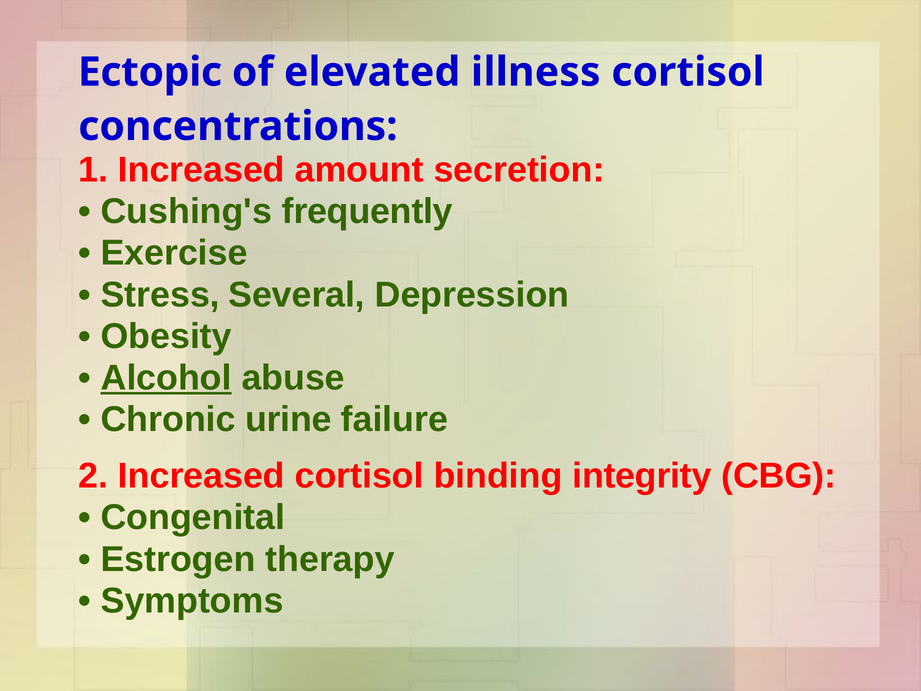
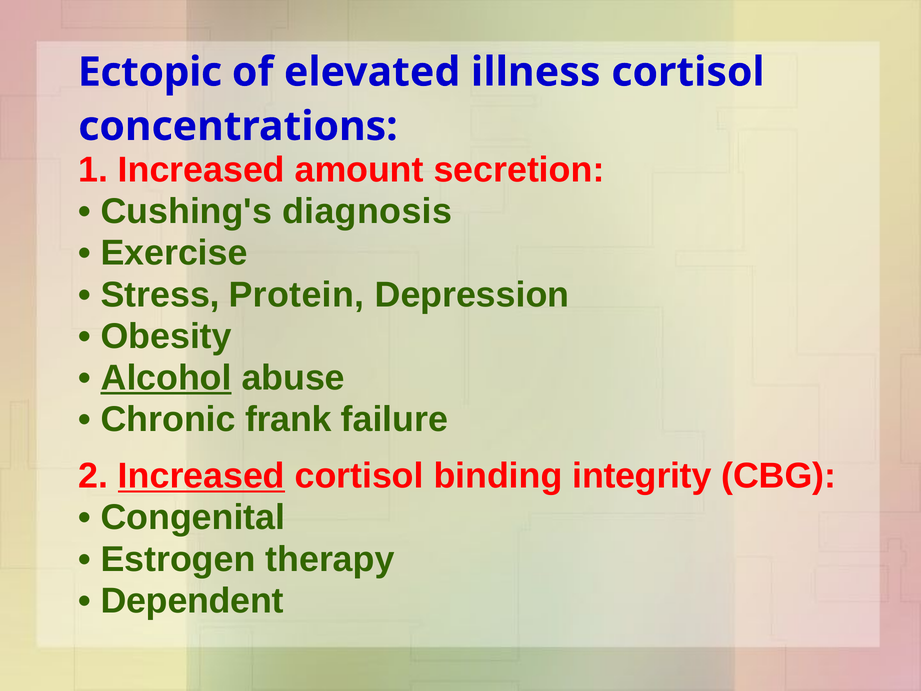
frequently: frequently -> diagnosis (367, 211)
Several: Several -> Protein (296, 295)
urine: urine -> frank (288, 419)
Increased underline: none -> present (201, 476)
Symptoms: Symptoms -> Dependent (192, 601)
